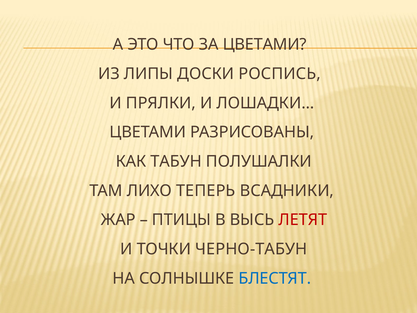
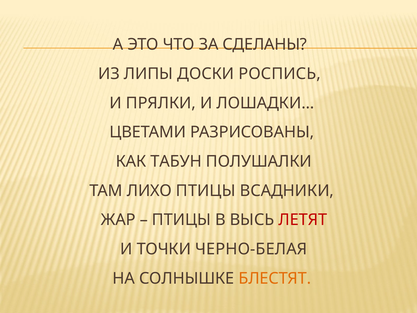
ЗА ЦВЕТАМИ: ЦВЕТАМИ -> СДЕЛАНЫ (265, 45)
ЛИХО ТЕПЕРЬ: ТЕПЕРЬ -> ПТИЦЫ (206, 191)
ЧЕРНО-ТАБУН: ЧЕРНО-ТАБУН -> ЧЕРНО-БЕЛАЯ (251, 249)
БЛЕСТЯТ colour: blue -> orange (275, 278)
